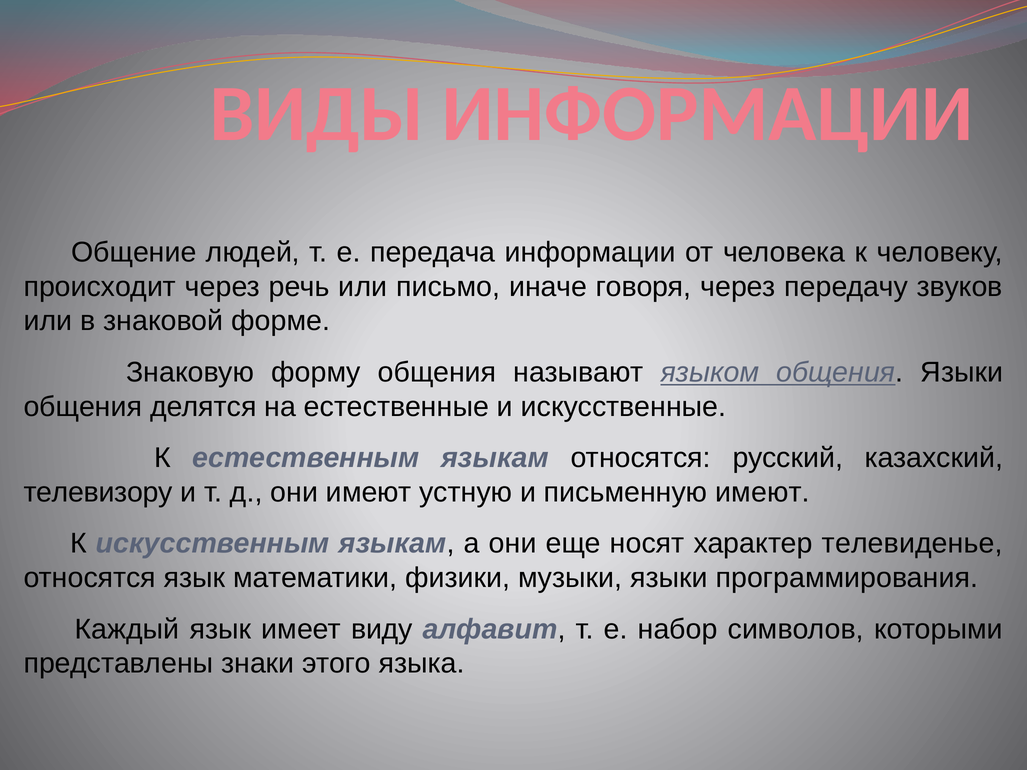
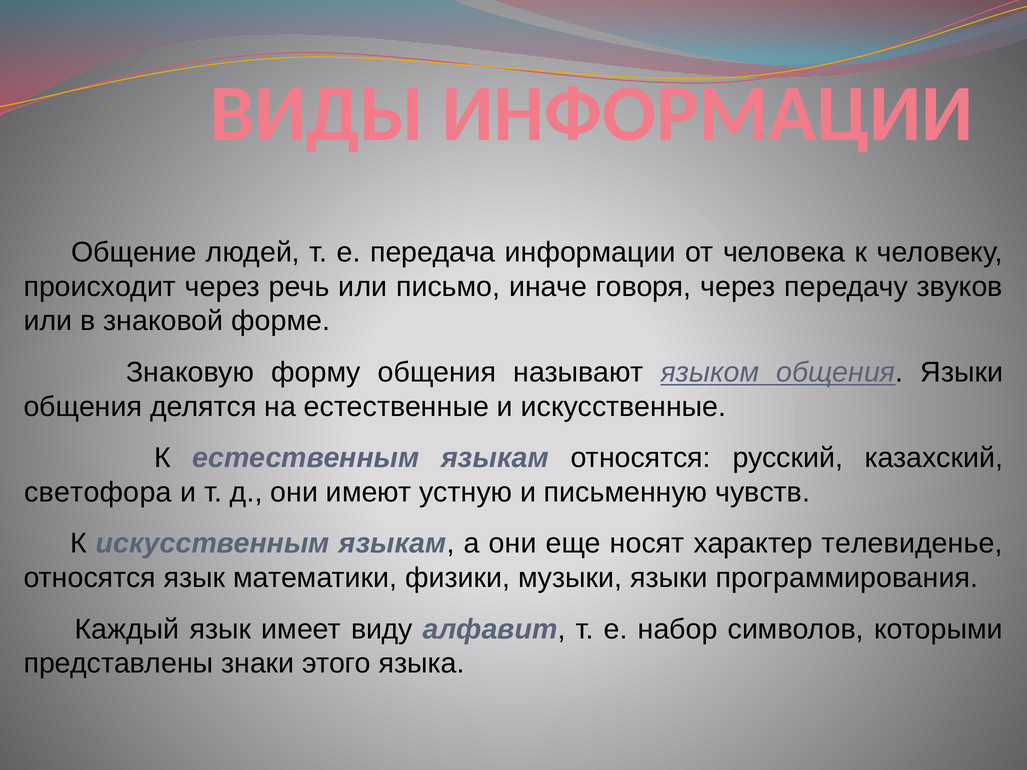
телевизору: телевизору -> светофора (98, 492)
письменную имеют: имеют -> чувств (763, 492)
